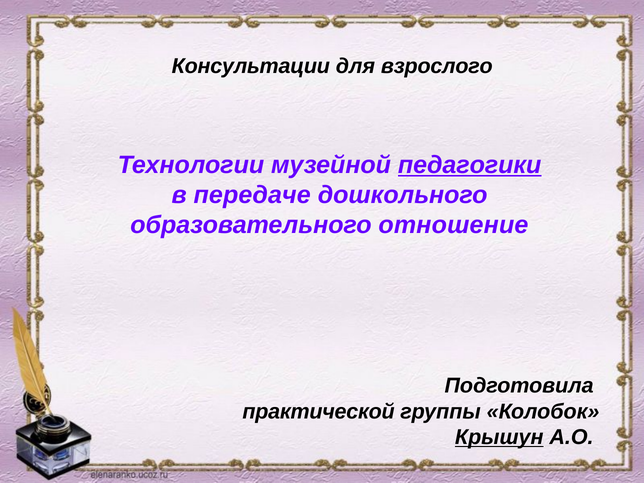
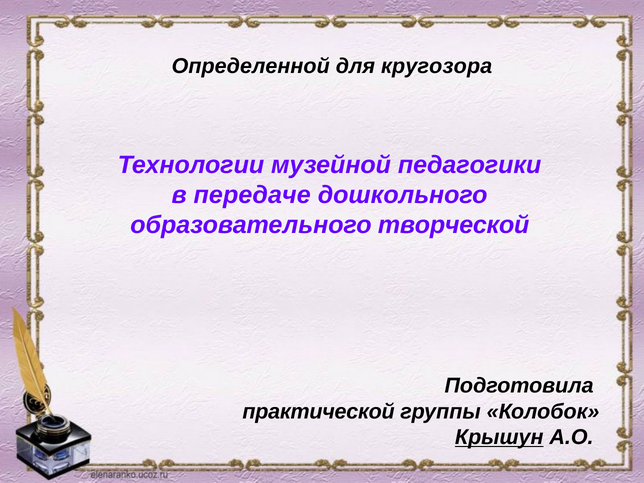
Консультации: Консультации -> Определенной (251, 66)
взрослого: взрослого -> кругозора (437, 66)
педагогики underline: present -> none (470, 165)
отношение: отношение -> творческой (454, 225)
